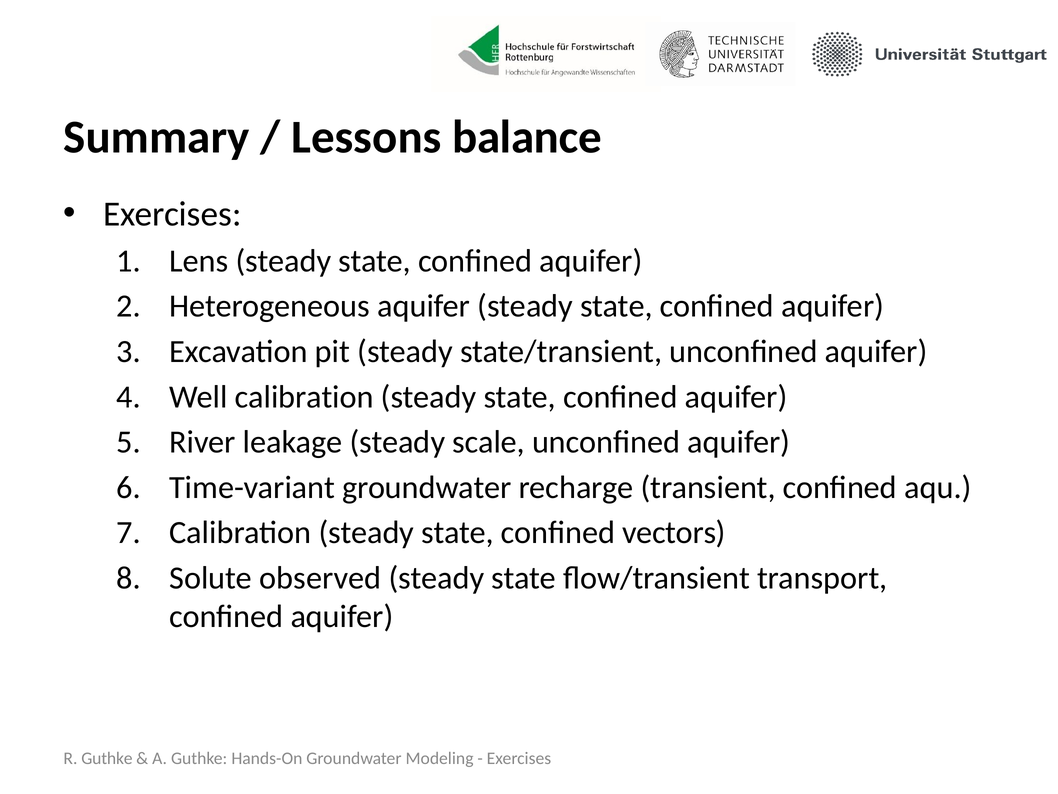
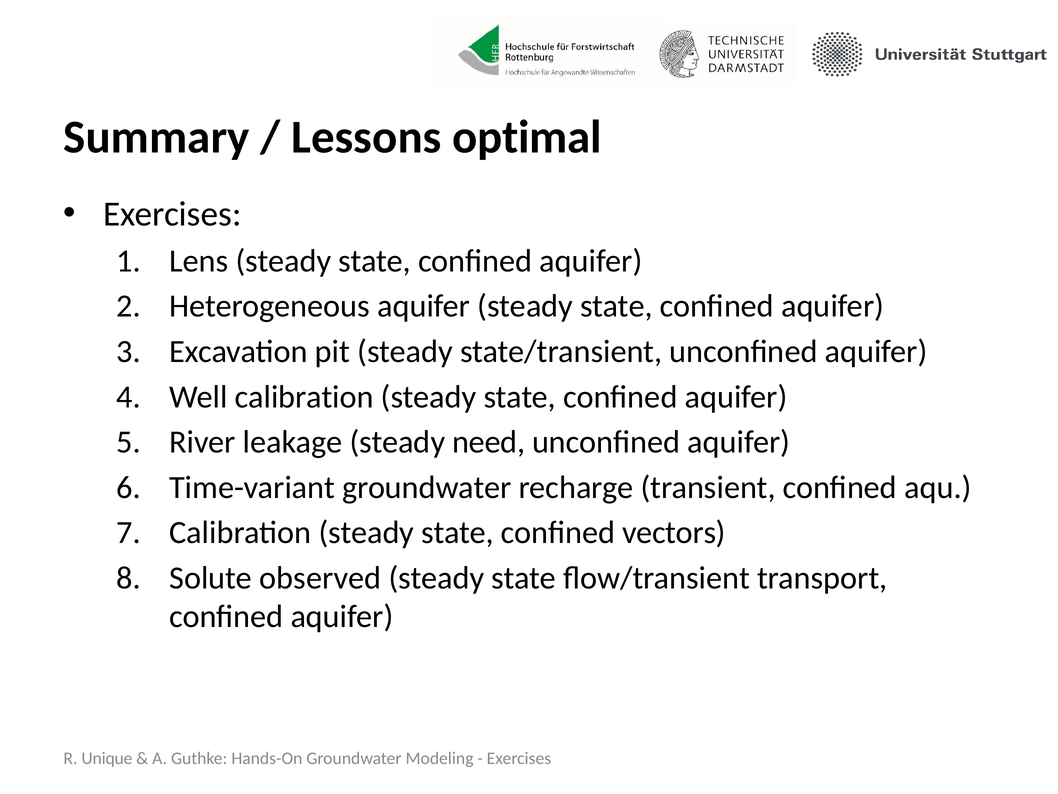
balance: balance -> optimal (527, 137)
scale: scale -> need (489, 442)
R Guthke: Guthke -> Unique (107, 758)
